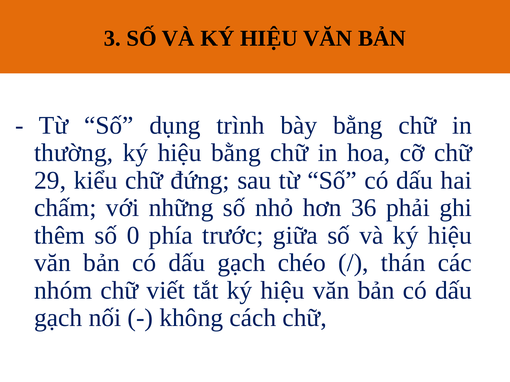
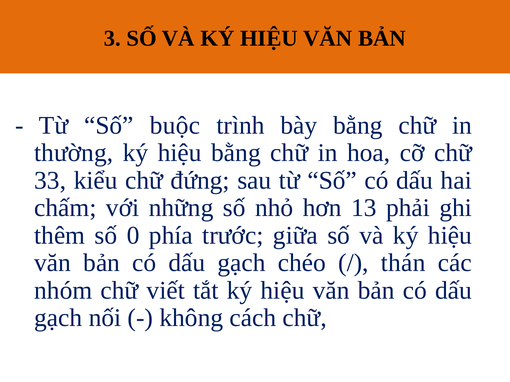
dụng: dụng -> buộc (175, 125)
29: 29 -> 33 (50, 181)
36: 36 -> 13 (364, 208)
